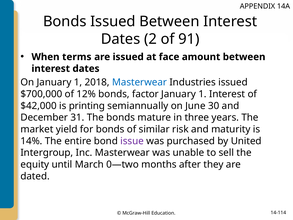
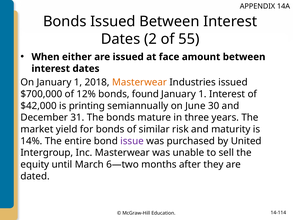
91: 91 -> 55 (189, 39)
terms: terms -> either (77, 57)
Masterwear colour: blue -> orange (140, 82)
factor: factor -> found (145, 94)
0—two: 0—two -> 6—two (122, 164)
